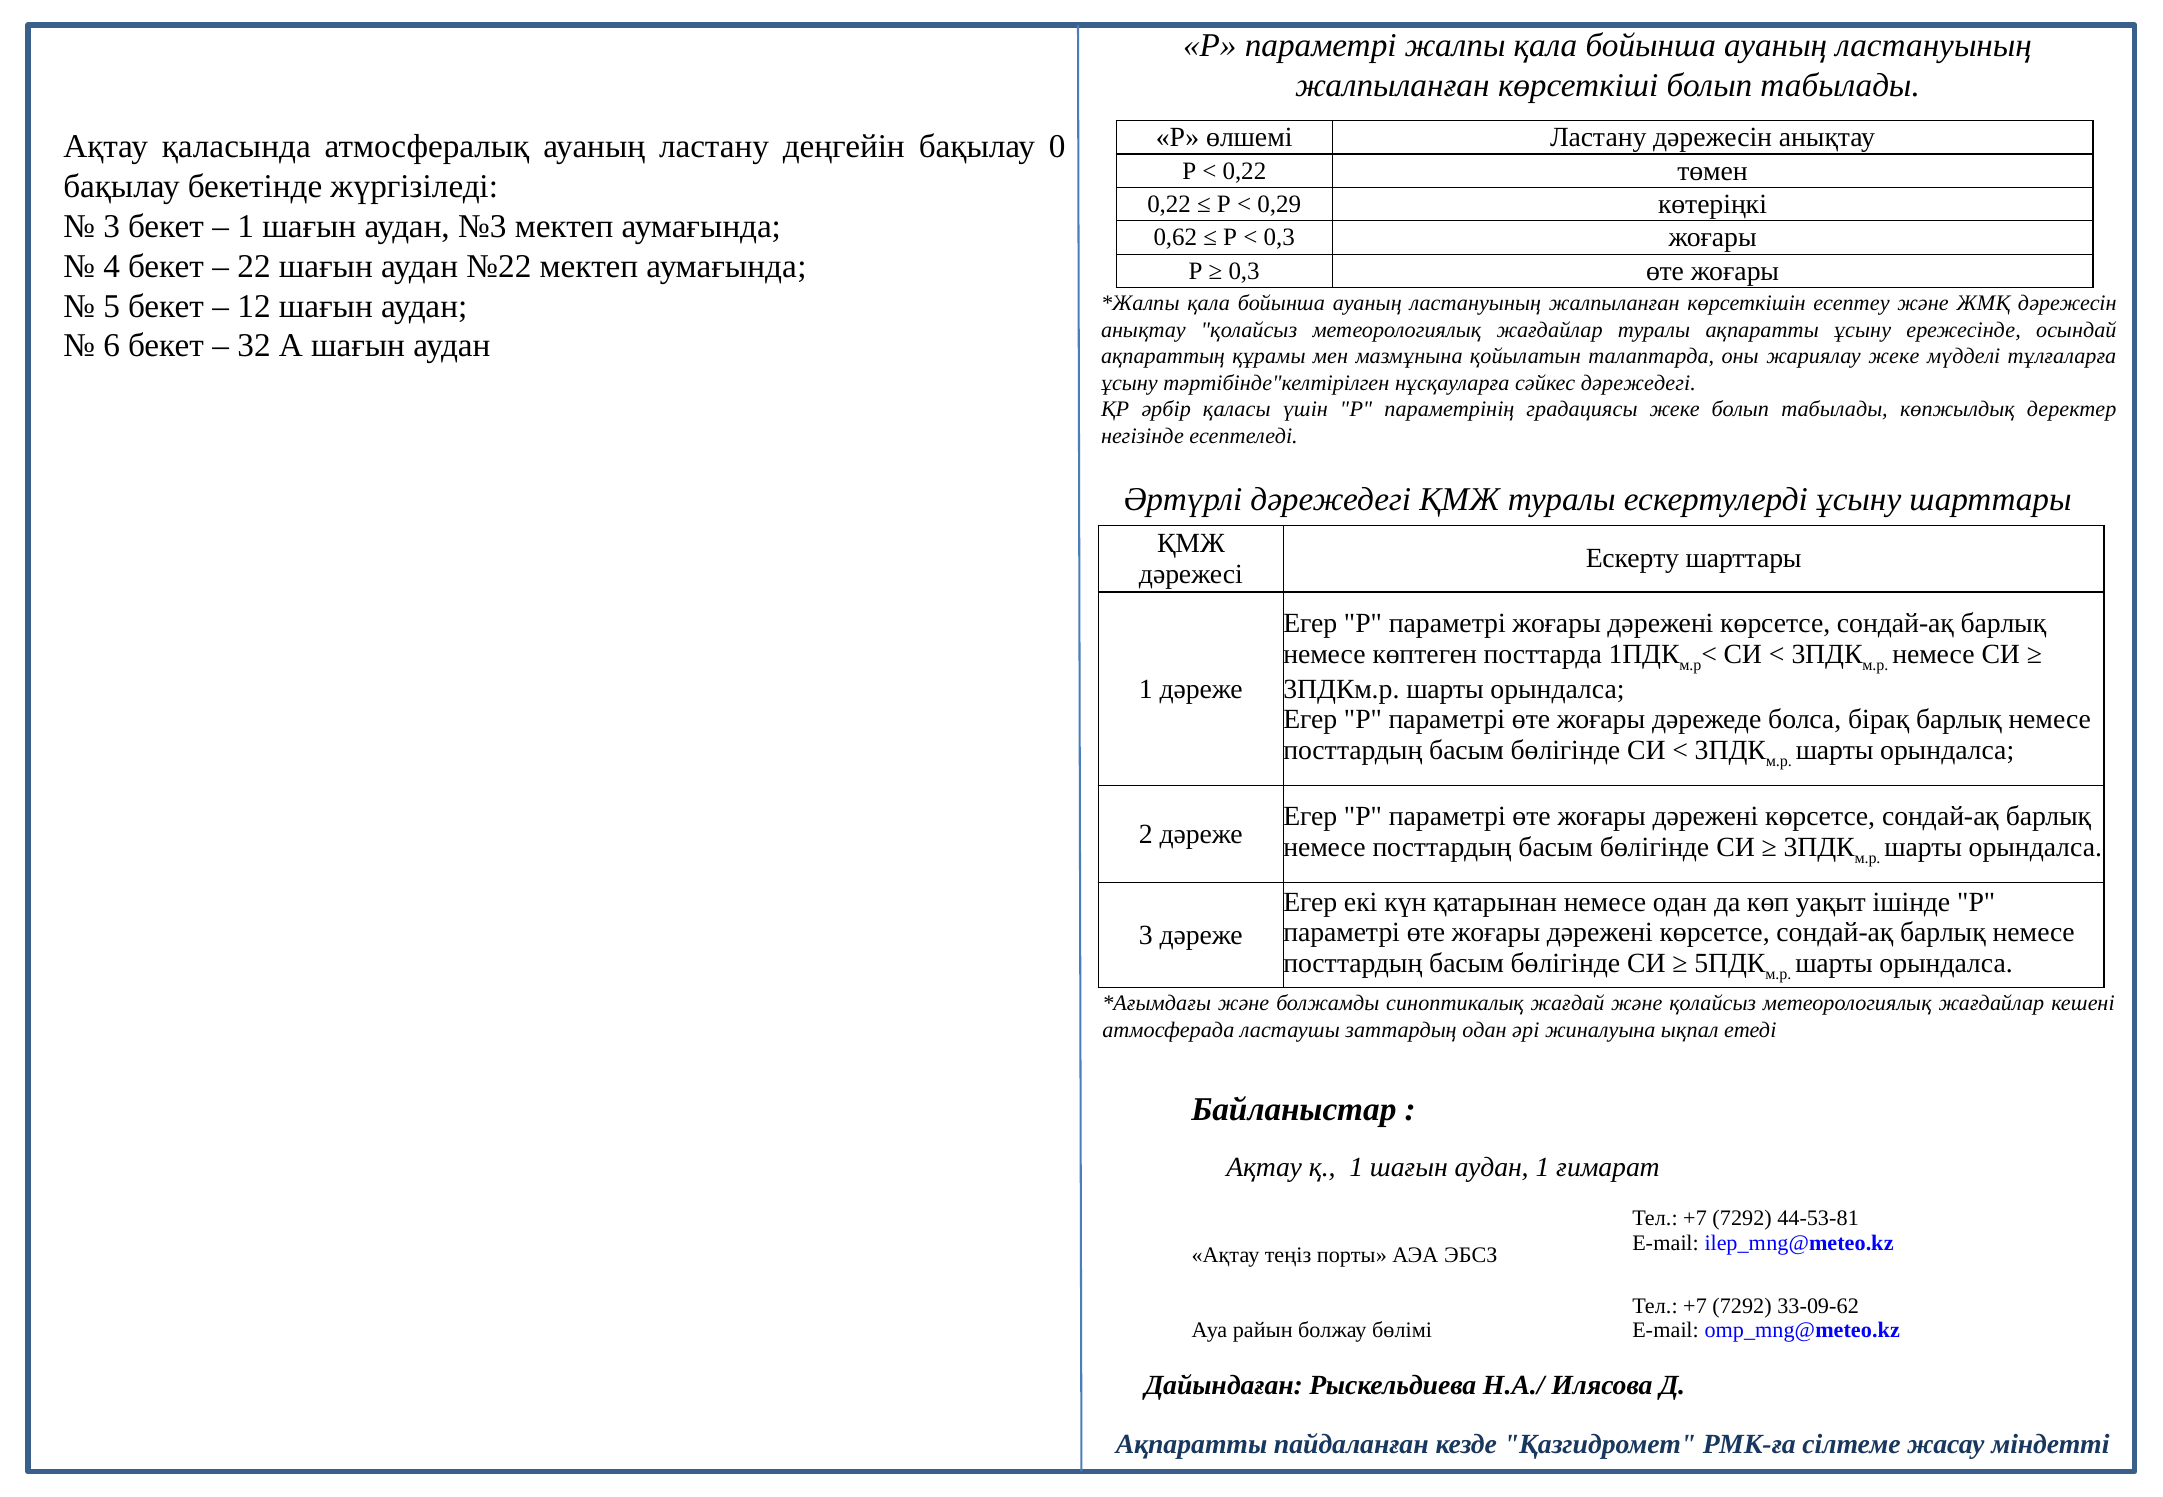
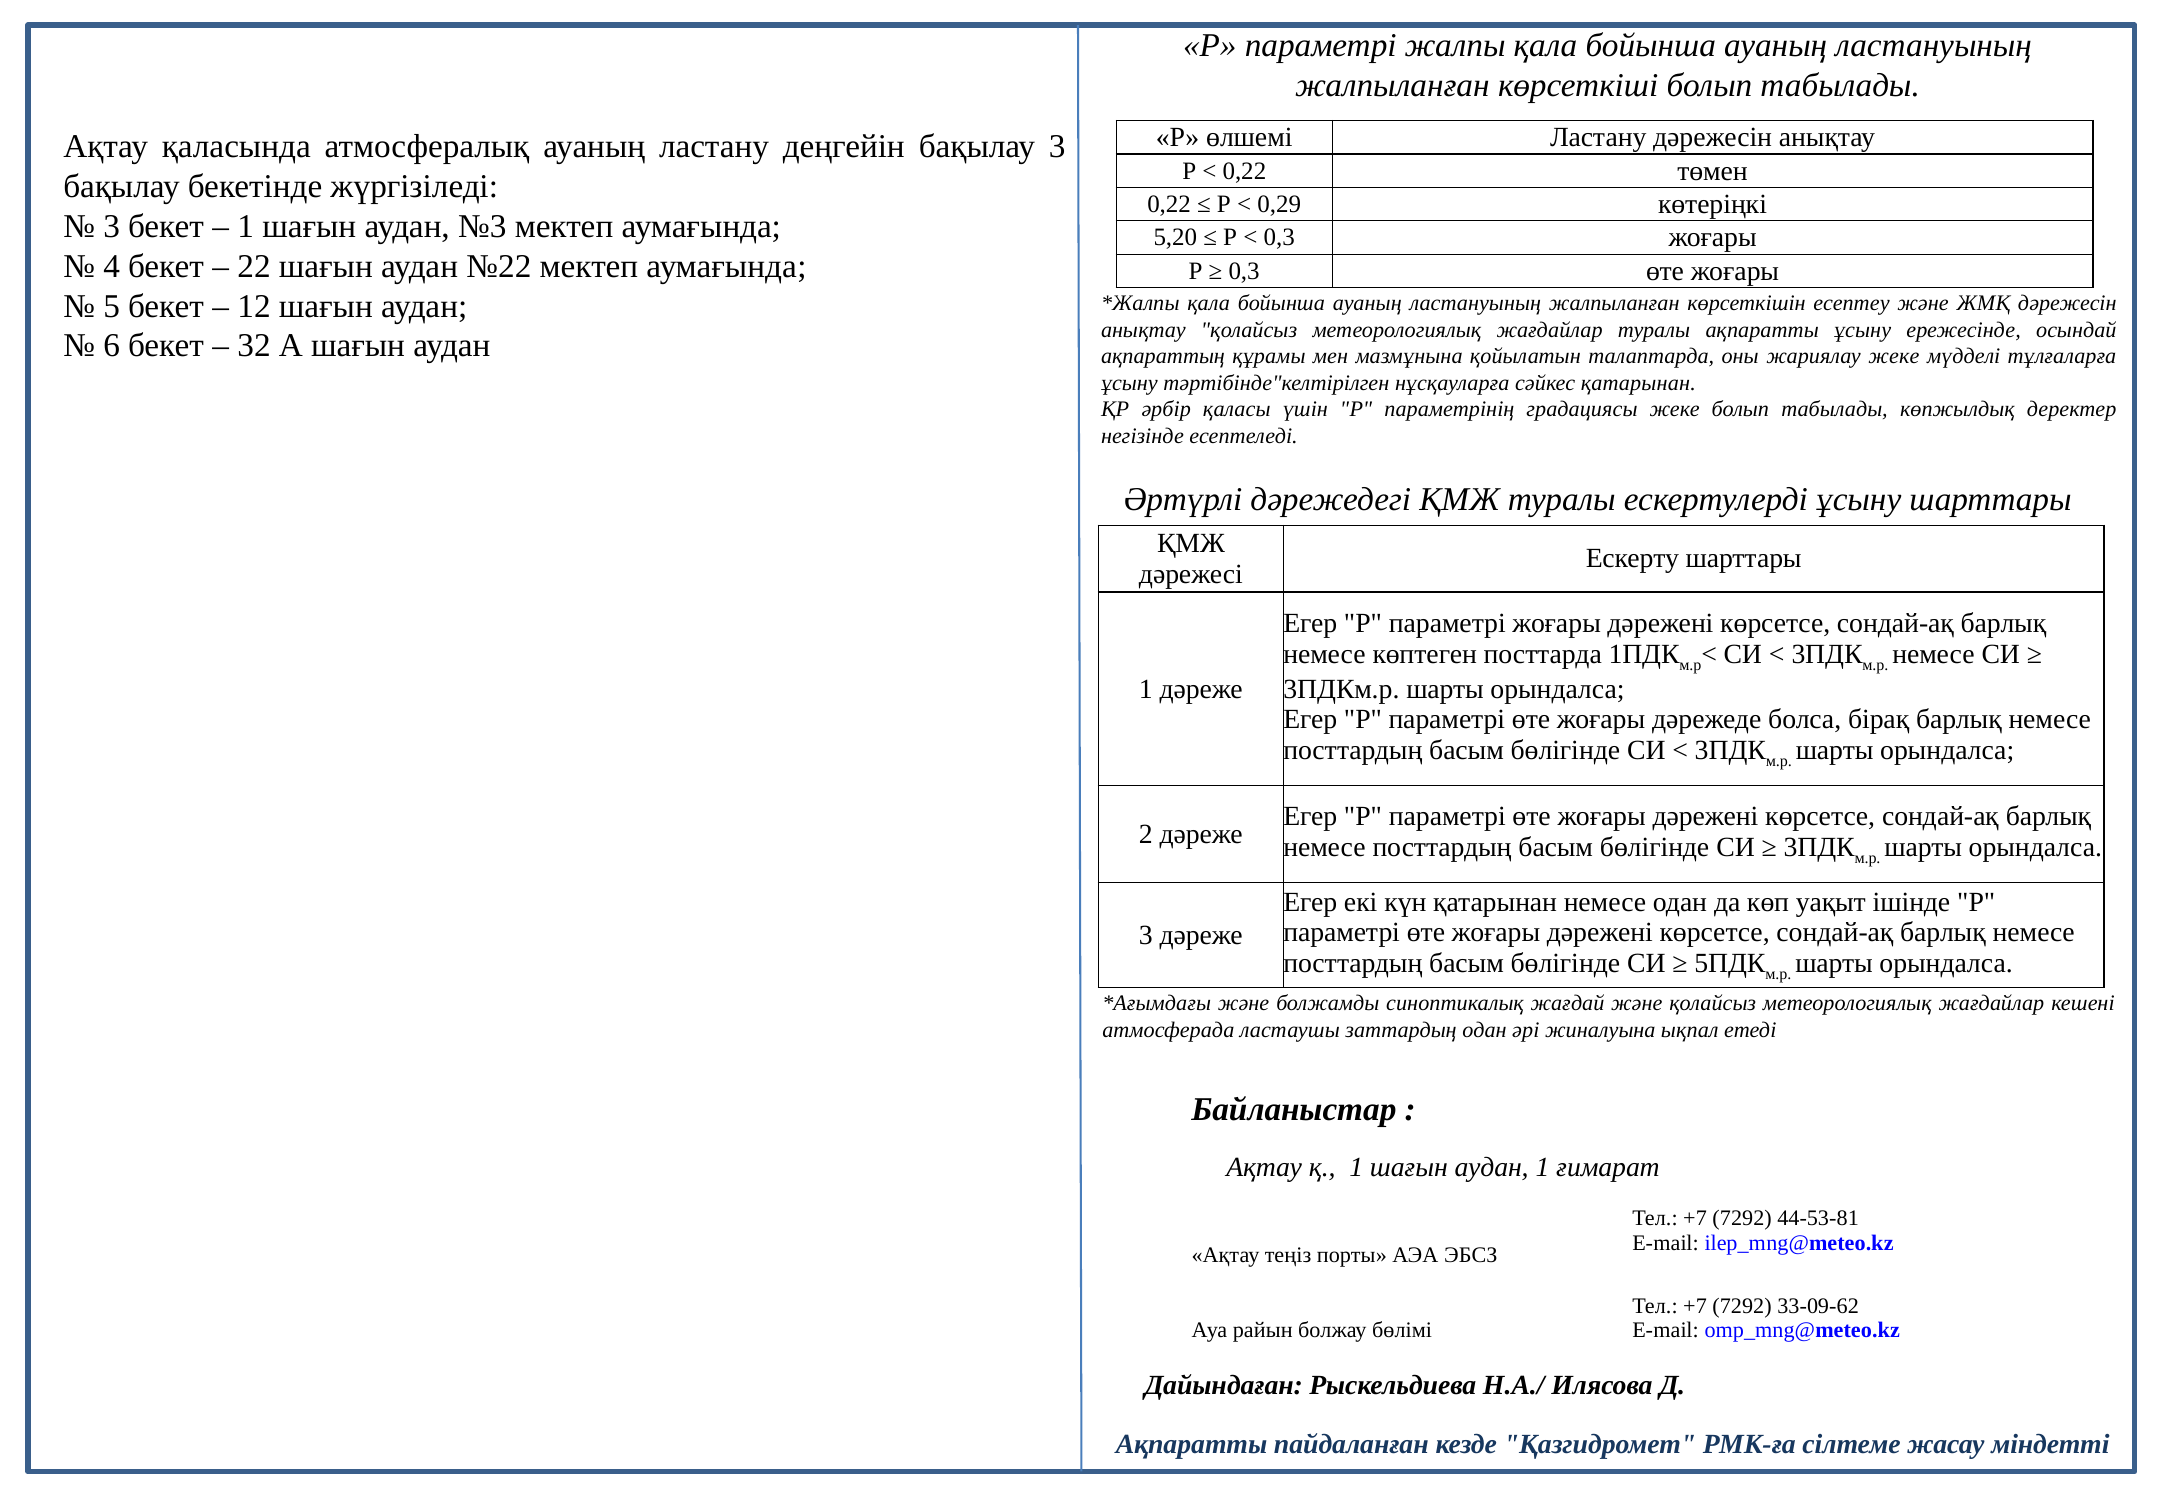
бақылау 0: 0 -> 3 (1057, 146)
0,62: 0,62 -> 5,20 (1175, 238)
сәйкес дәрежедегі: дәрежедегі -> қатарынан (1638, 383)
